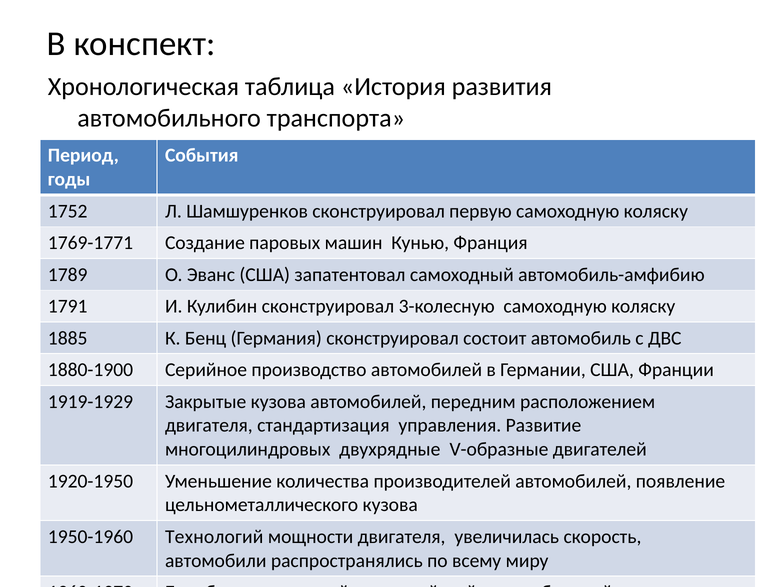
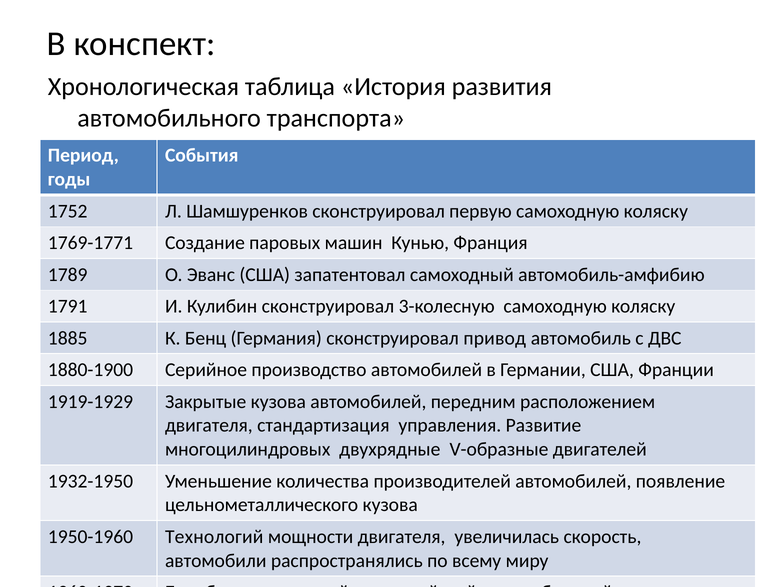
сконструировал состоит: состоит -> привод (495, 338)
1920-1950: 1920-1950 -> 1932-1950 (90, 481)
